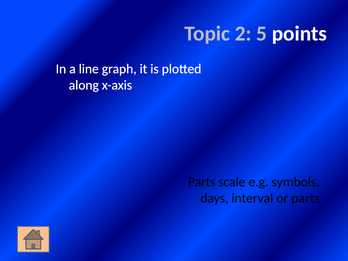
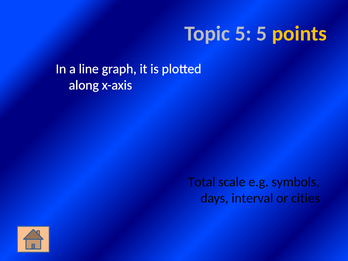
Topic 2: 2 -> 5 (243, 34)
points colour: white -> yellow (299, 34)
Parts: Parts -> Total (202, 182)
or parts: parts -> cities (306, 198)
